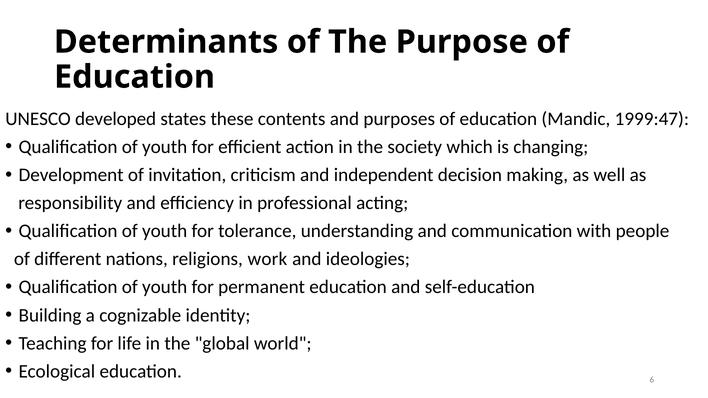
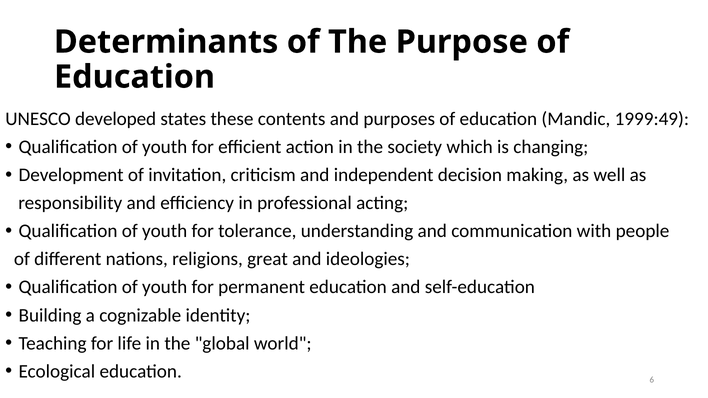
1999:47: 1999:47 -> 1999:49 (652, 119)
work: work -> great (268, 259)
